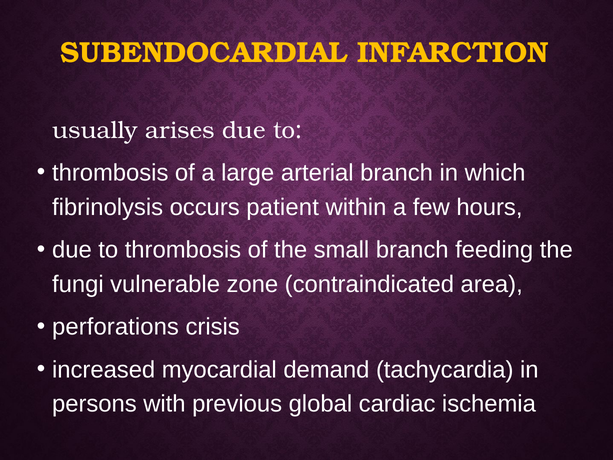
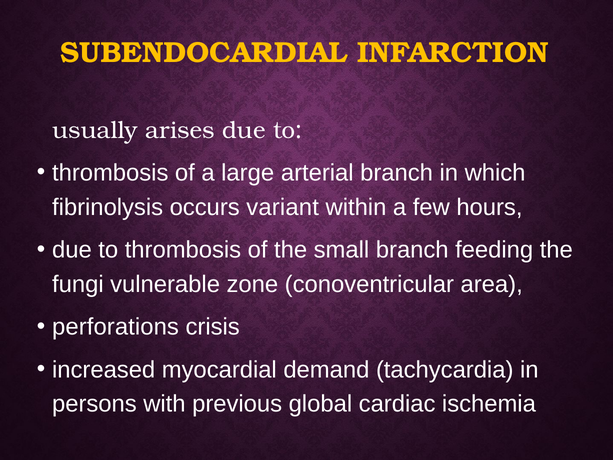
patient: patient -> variant (283, 207)
contraindicated: contraindicated -> conoventricular (369, 284)
